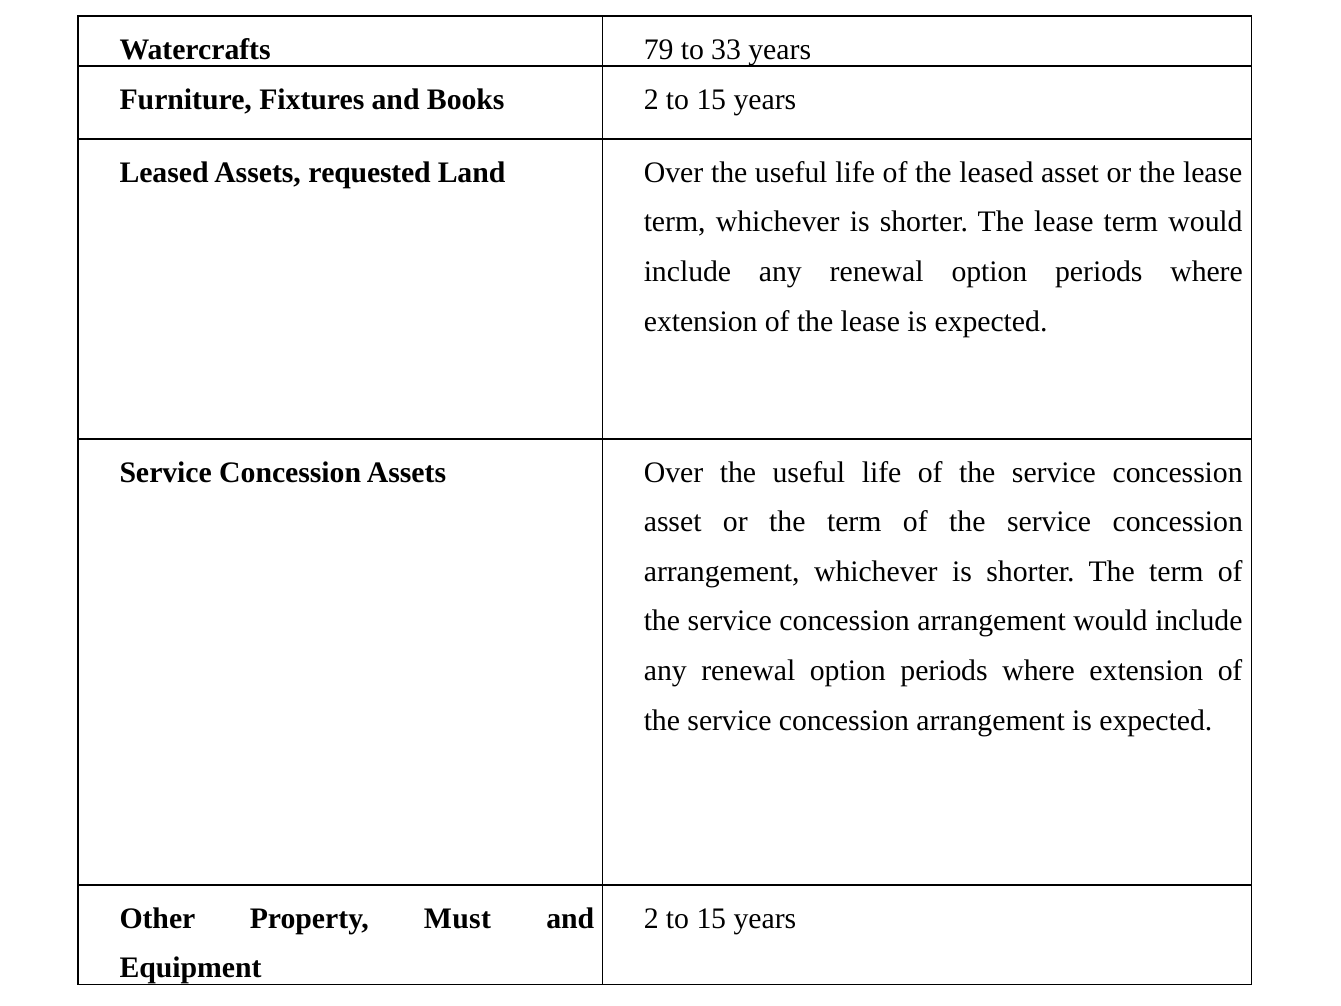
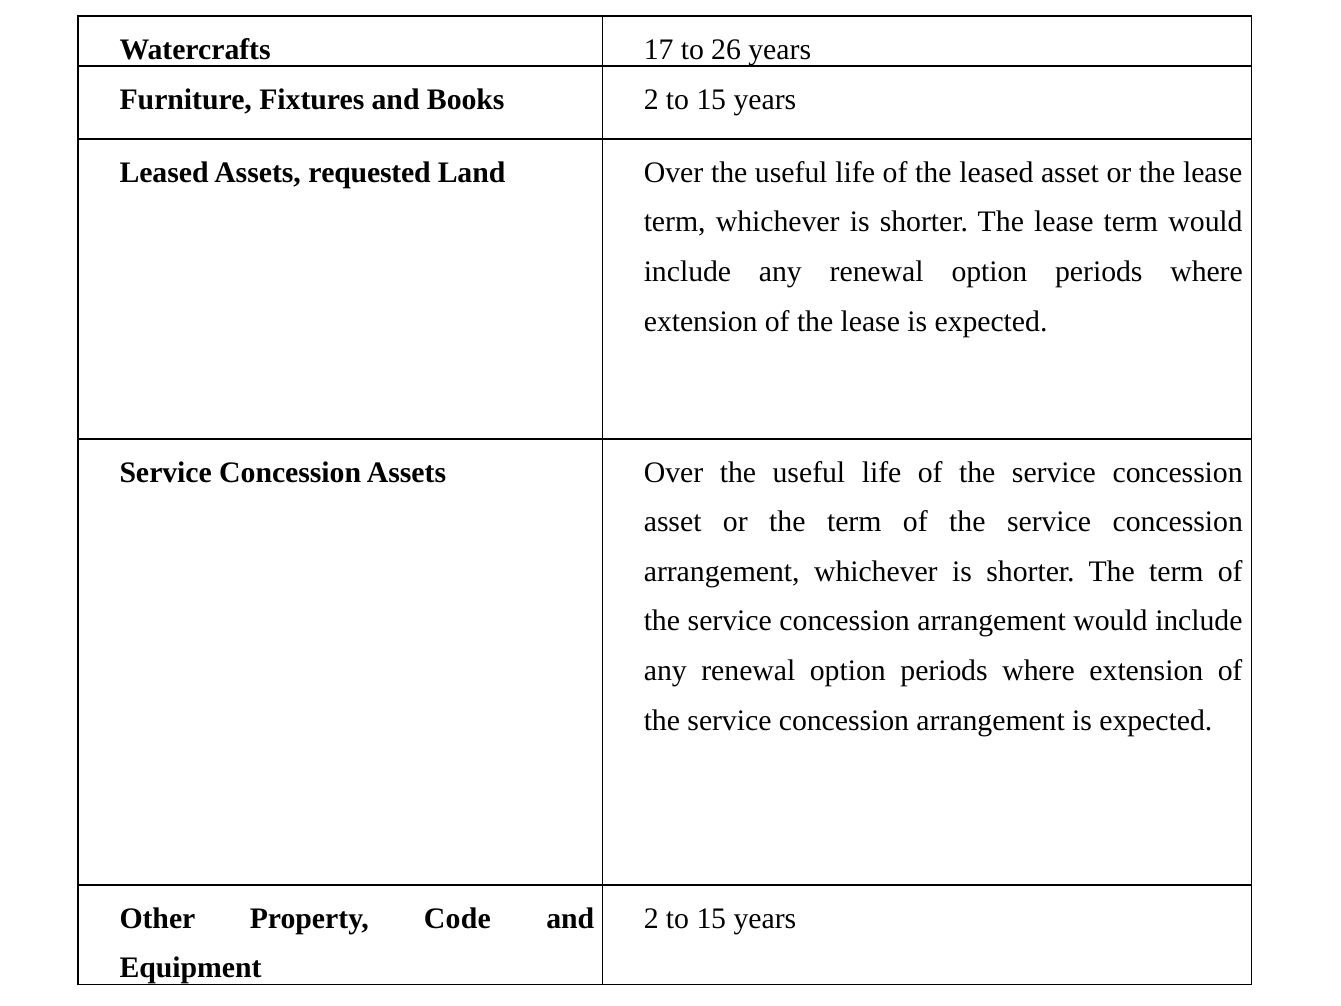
79: 79 -> 17 (659, 50)
33: 33 -> 26 (726, 50)
Must: Must -> Code (457, 918)
